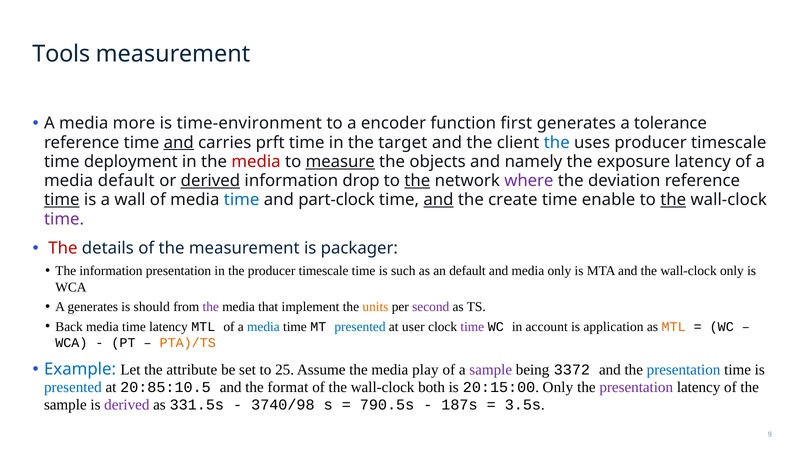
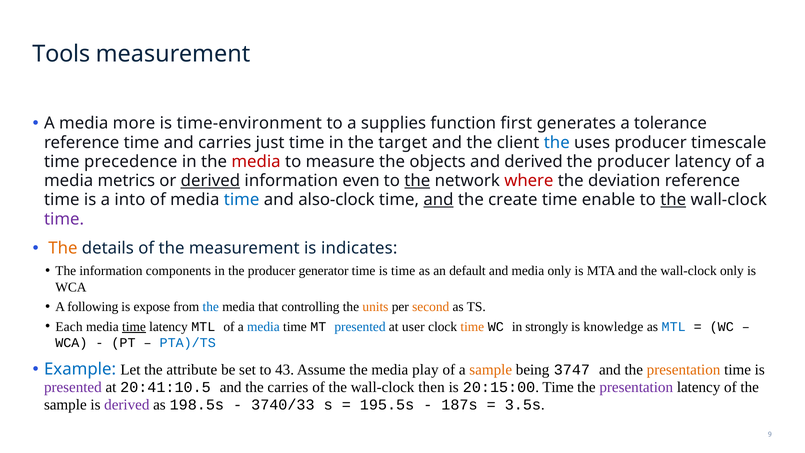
encoder: encoder -> supplies (394, 123)
and underline: present -> none (179, 142)
prft: prft -> just (270, 142)
deployment: deployment -> precedence (131, 162)
measure underline: present -> none (340, 162)
and namely: namely -> derived (534, 162)
exposure: exposure -> producer (633, 162)
media default: default -> metrics (126, 181)
drop: drop -> even (361, 181)
where colour: purple -> red (529, 181)
time underline: present -> none (62, 200)
wall: wall -> into (130, 200)
part-clock: part-clock -> also-clock (336, 200)
The colour: red -> orange (63, 248)
packager: packager -> indicates (359, 248)
information presentation: presentation -> components (178, 271)
the producer timescale: timescale -> generator (324, 271)
is such: such -> time (403, 271)
A generates: generates -> following (93, 307)
should: should -> expose (152, 307)
the colour: purple -> blue (211, 307)
implement: implement -> controlling (311, 307)
second colour: purple -> orange (431, 307)
Back: Back -> Each (69, 327)
time underline: none -> present (134, 327)
time colour: purple -> orange (472, 327)
account: account -> strongly (547, 327)
application: application -> knowledge (613, 327)
MTL colour: orange -> blue (674, 327)
PTA)/TS colour: orange -> blue (188, 343)
25: 25 -> 43 (285, 370)
sample colour: purple -> orange (491, 370)
3372: 3372 -> 3747 (572, 370)
presentation colour: blue -> orange (684, 370)
presented colour: blue -> purple (73, 387)
20:85:10.5: 20:85:10.5 -> 20:41:10.5 (165, 387)
the format: format -> carries (288, 387)
both: both -> then (431, 387)
20:15:00 Only: Only -> Time (558, 387)
331.5s: 331.5s -> 198.5s (197, 404)
3740/98: 3740/98 -> 3740/33 (283, 404)
790.5s: 790.5s -> 195.5s (387, 404)
